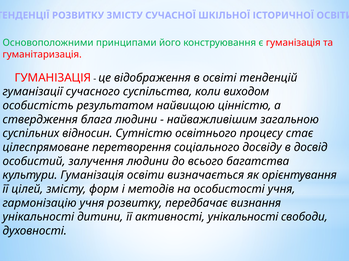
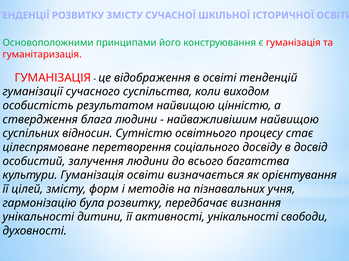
найважливішим загальною: загальною -> найвищою (290, 120)
особистості: особистості -> пізнавальних (229, 190)
гармонізацію учня: учня -> була (92, 204)
